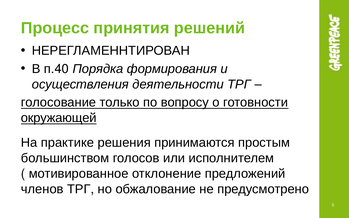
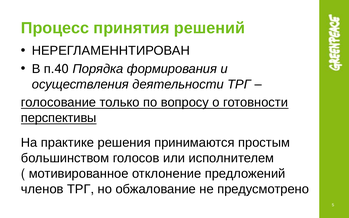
окружающей: окружающей -> перспективы (59, 118)
